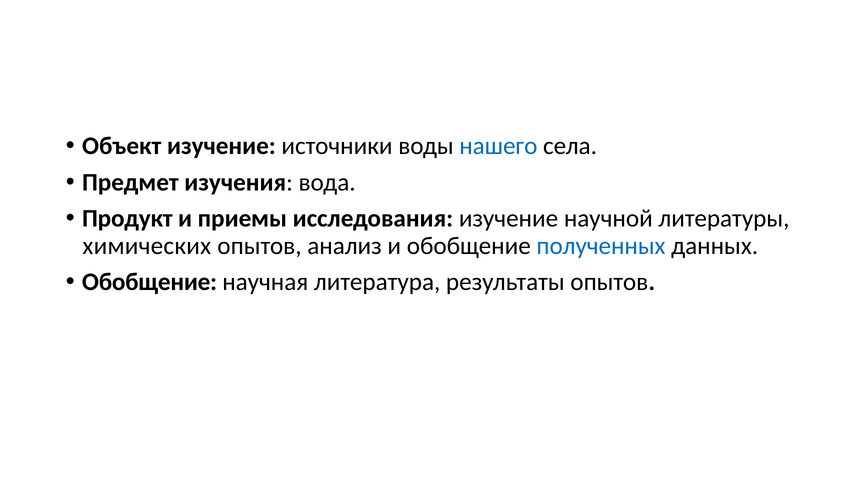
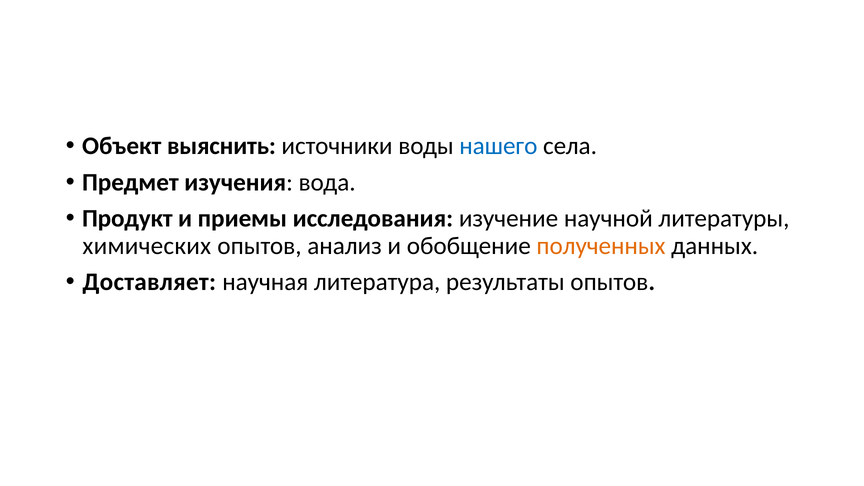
Объект изучение: изучение -> выяснить (221, 146)
полученных colour: blue -> orange (601, 246)
Обобщение: Обобщение -> Доставляет (149, 282)
